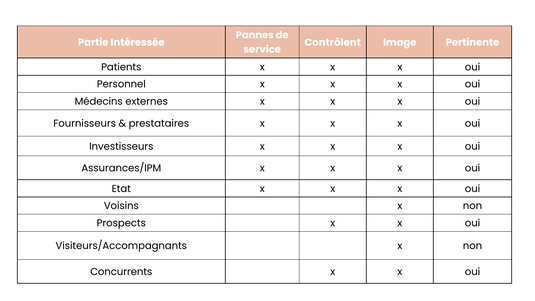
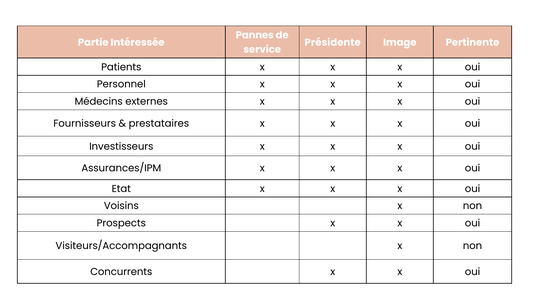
Contrôlent: Contrôlent -> Présidente (333, 42)
